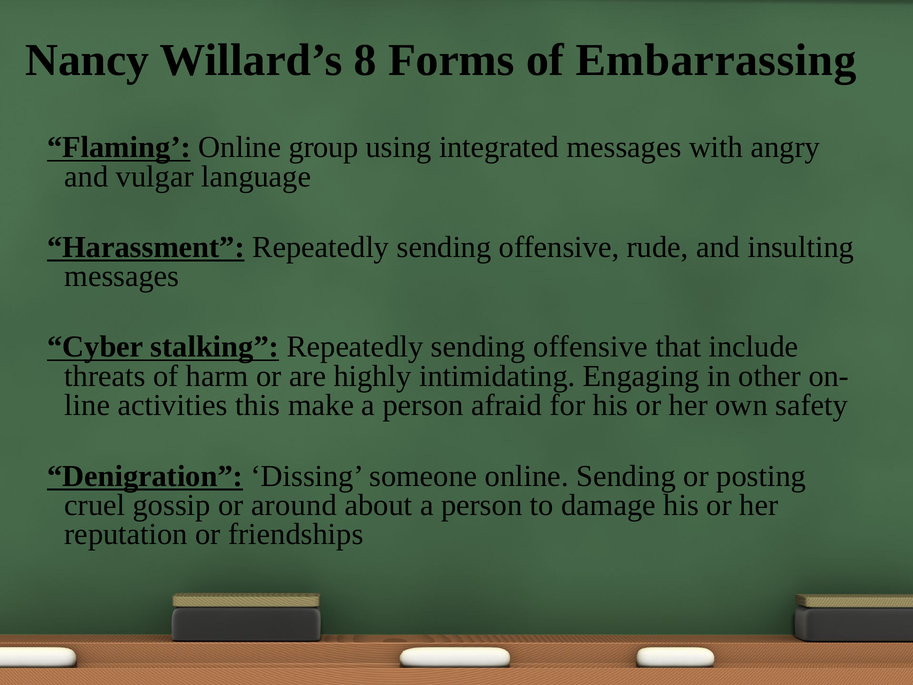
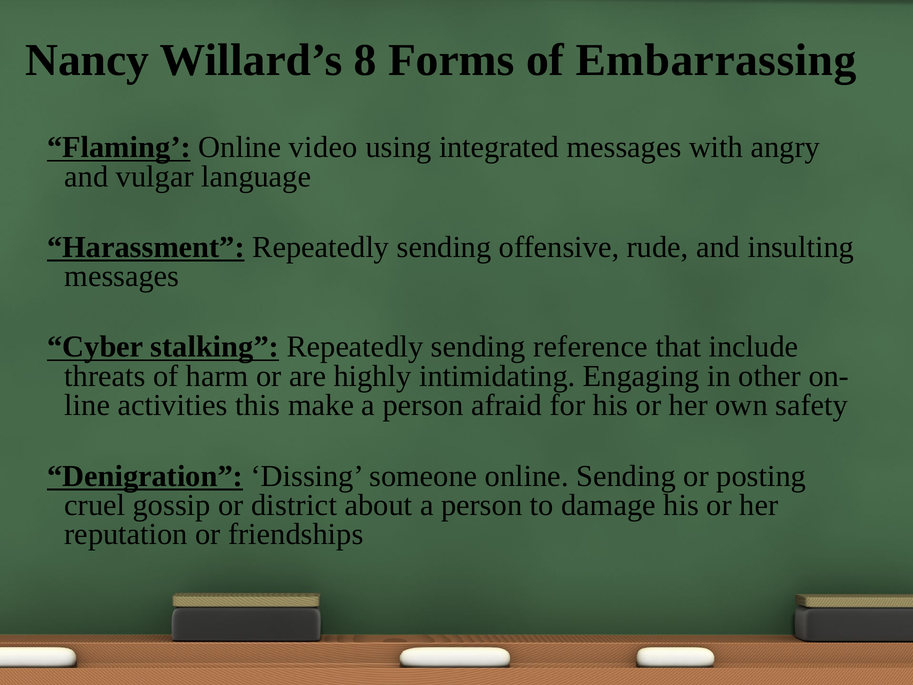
group: group -> video (323, 147)
stalking Repeatedly sending offensive: offensive -> reference (591, 347)
around: around -> district (294, 505)
